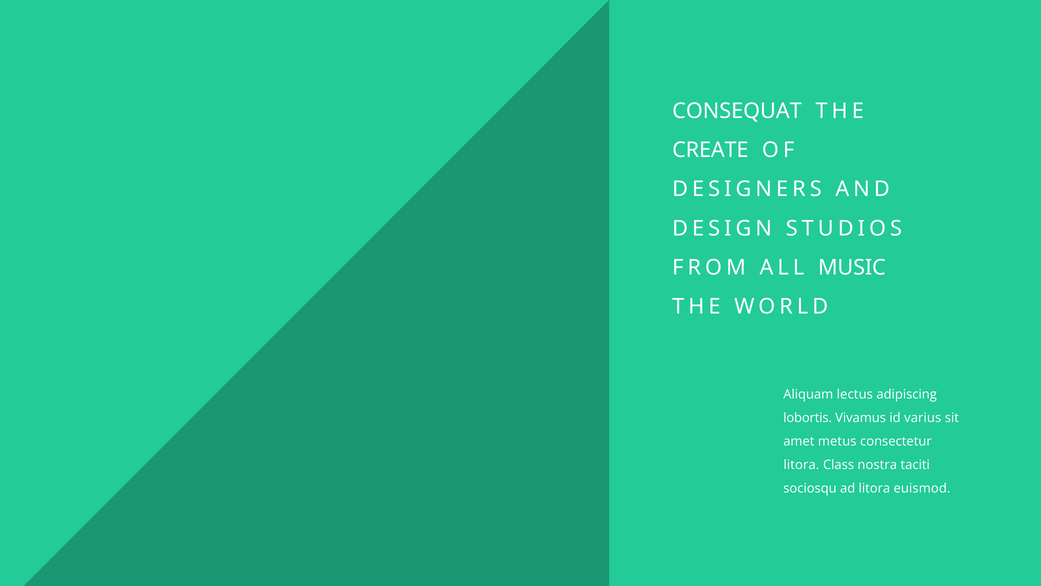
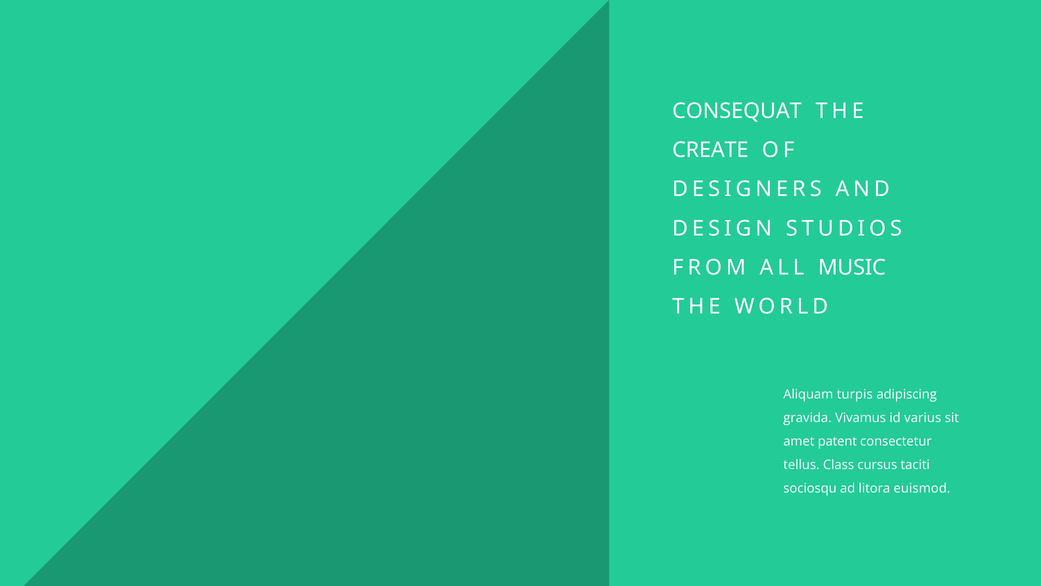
lectus: lectus -> turpis (855, 394)
lobortis: lobortis -> gravida (807, 418)
metus: metus -> patent (837, 441)
litora: litora -> tellus (801, 464)
nostra: nostra -> cursus (877, 464)
